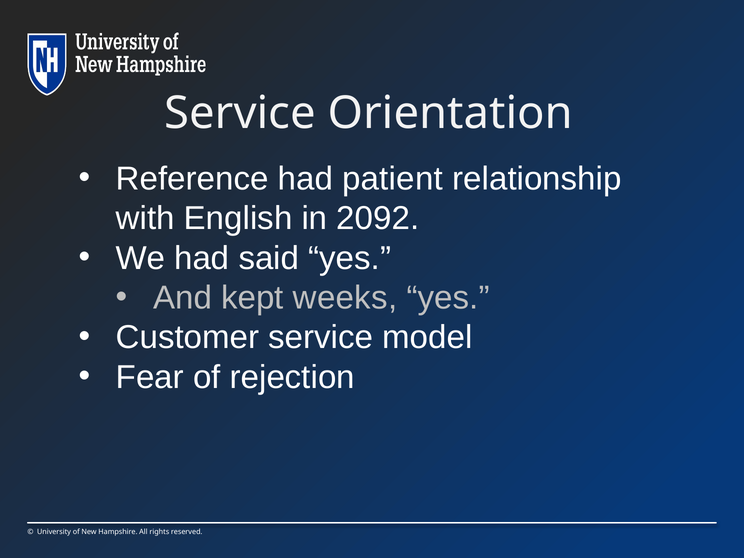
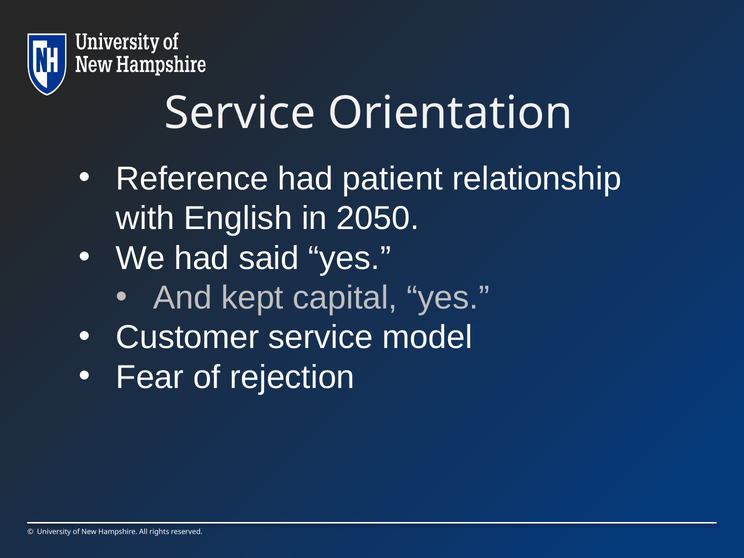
2092: 2092 -> 2050 (378, 218)
weeks: weeks -> capital (345, 298)
